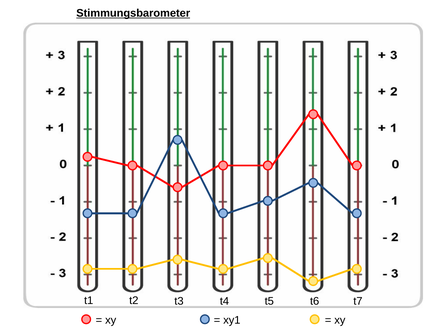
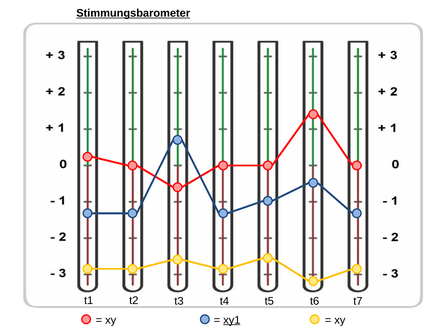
xy1 underline: none -> present (232, 320)
